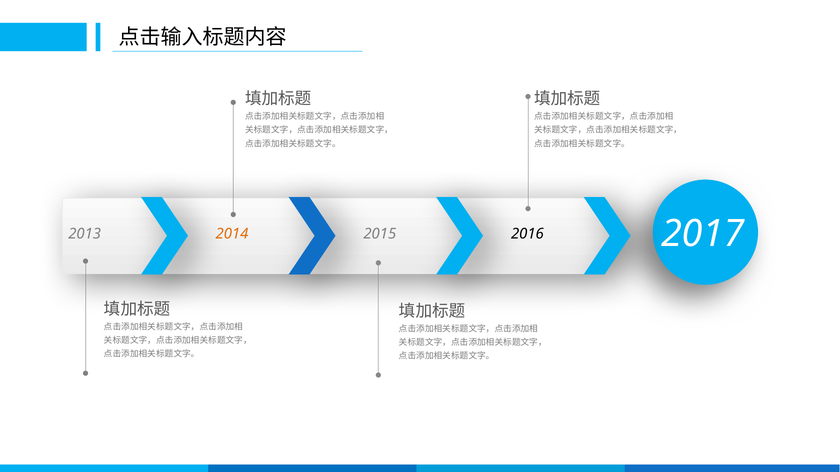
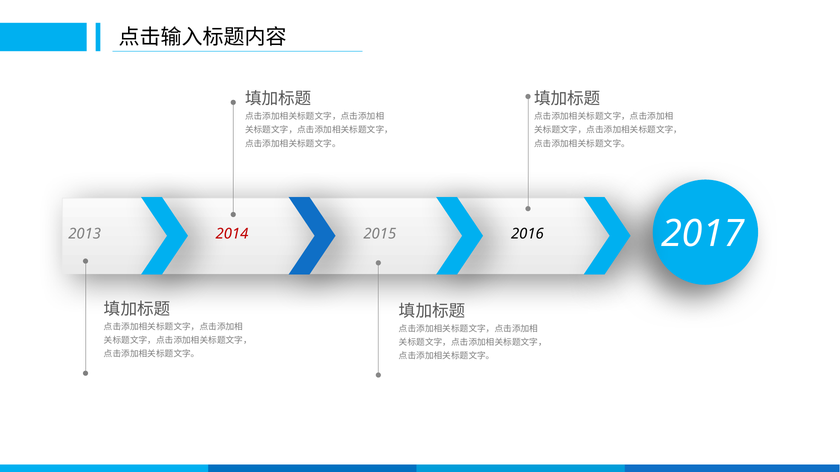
2014 colour: orange -> red (232, 234)
